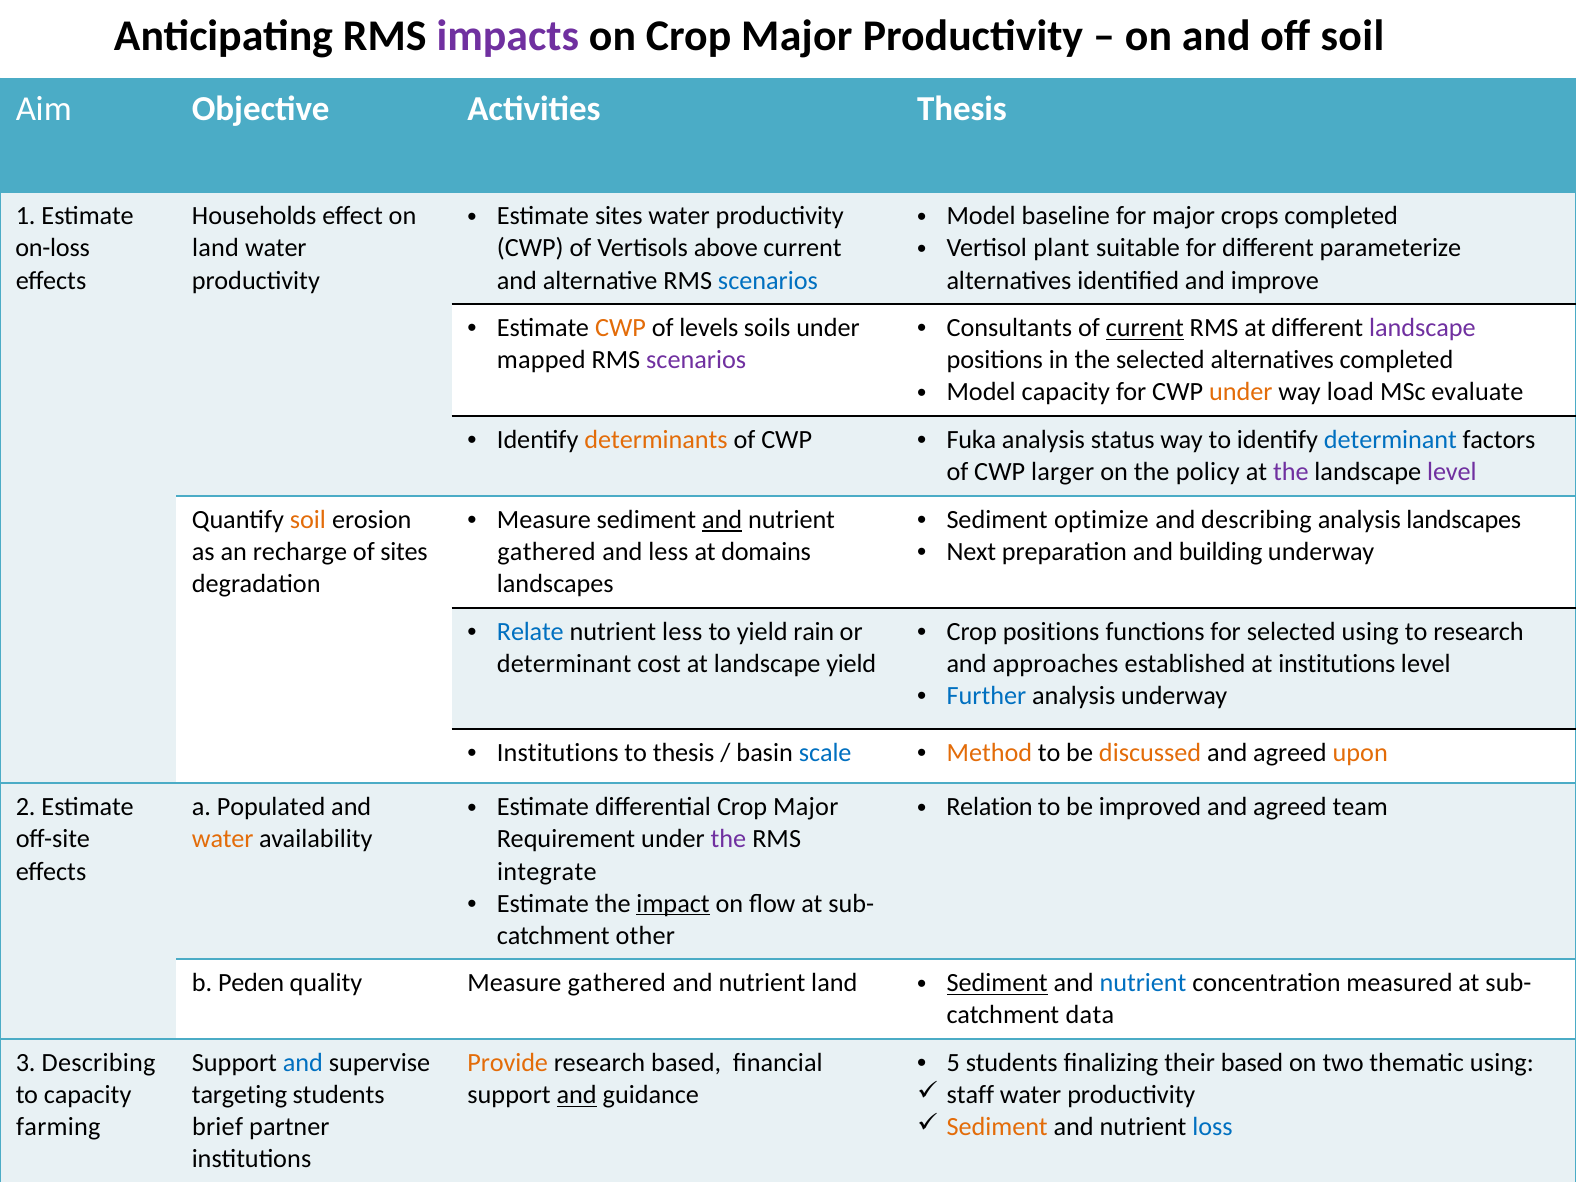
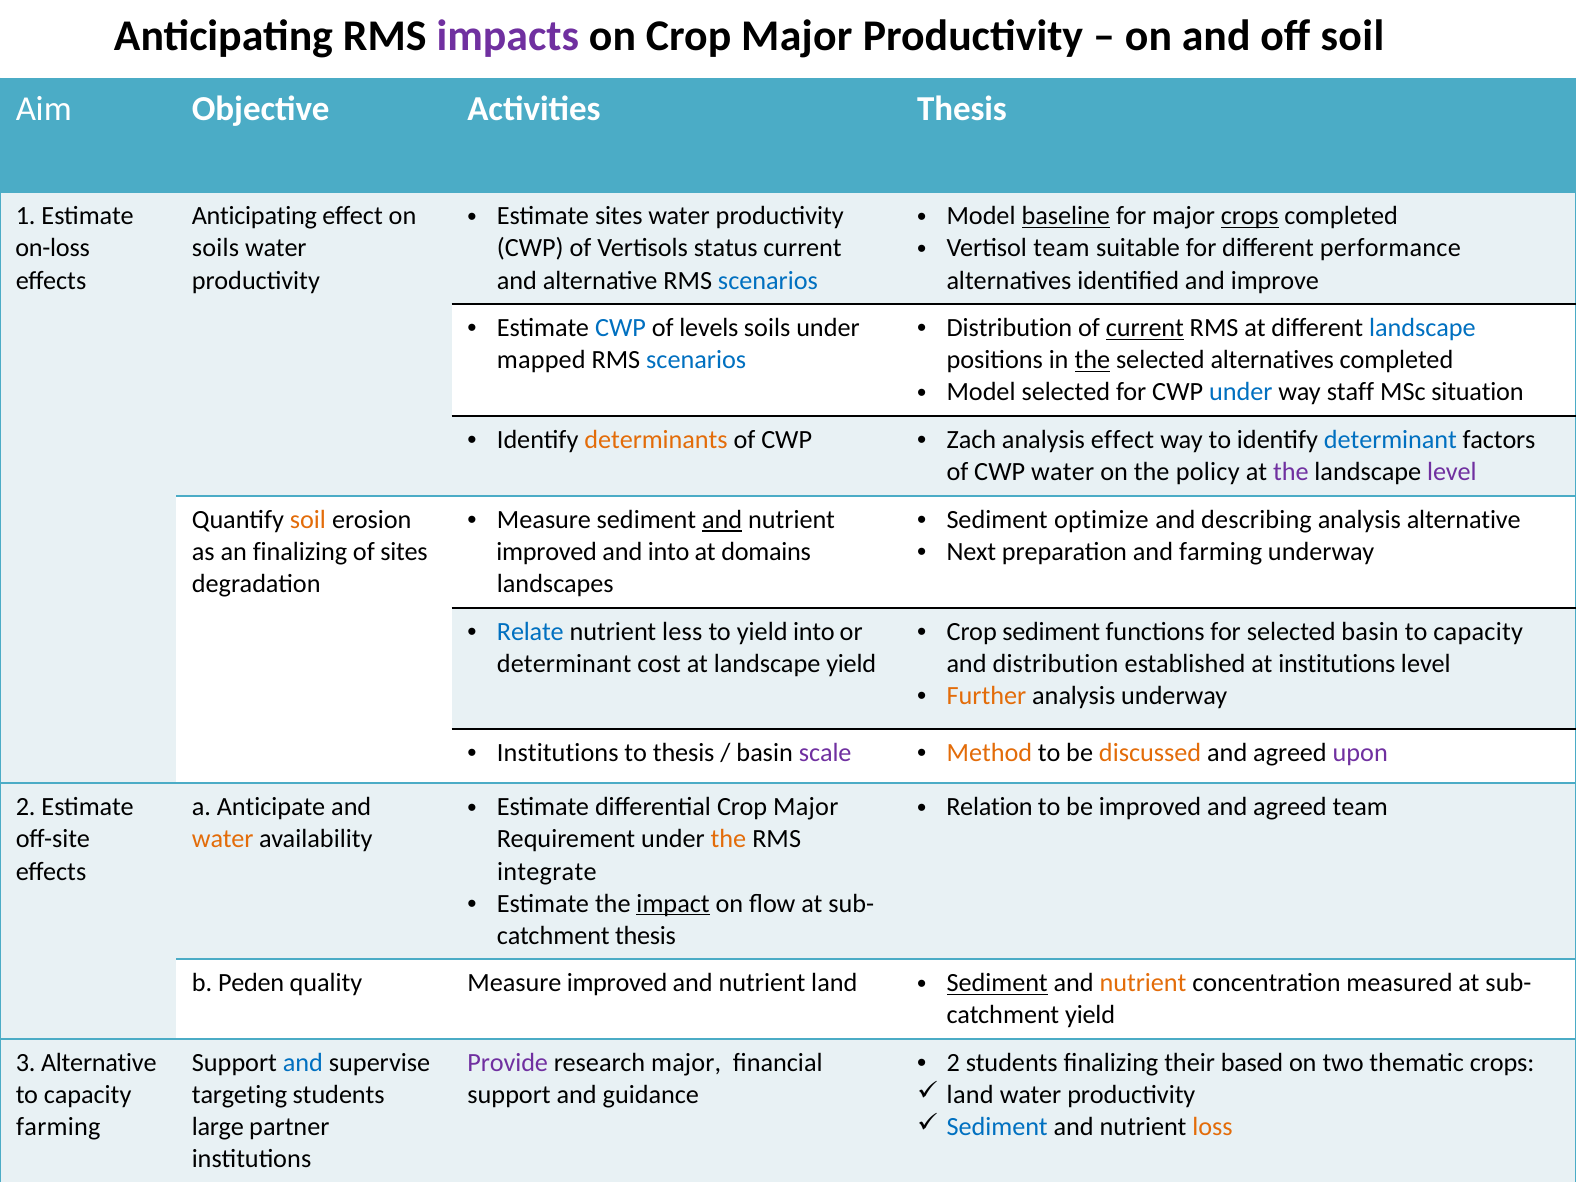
baseline underline: none -> present (1066, 216)
crops underline: none -> present (1250, 216)
Households: Households -> Anticipating (254, 216)
Vertisol plant: plant -> team (1061, 248)
parameterize: parameterize -> performance (1390, 248)
land: land -> soils (216, 248)
above: above -> status (726, 248)
CWP colour: orange -> blue (620, 328)
Consultants: Consultants -> Distribution (1009, 328)
landscape colour: purple -> blue (1422, 328)
scenarios colour: purple -> blue (696, 360)
the underline: none -> present (1092, 360)
Model capacity: capacity -> selected (1066, 392)
under colour: orange -> blue (1241, 392)
load: load -> staff (1350, 392)
evaluate: evaluate -> situation (1477, 392)
Fuka: Fuka -> Zach (971, 440)
analysis status: status -> effect (1123, 440)
CWP larger: larger -> water (1063, 472)
analysis landscapes: landscapes -> alternative (1464, 520)
and building: building -> farming (1221, 552)
an recharge: recharge -> finalizing (300, 552)
gathered: gathered -> improved (547, 552)
and less: less -> into (669, 552)
yield rain: rain -> into (814, 632)
Crop positions: positions -> sediment (1051, 632)
selected using: using -> basin (1370, 632)
research: research -> capacity (1478, 632)
and approaches: approaches -> distribution (1056, 664)
Further colour: blue -> orange (986, 696)
scale colour: blue -> purple (825, 753)
upon colour: orange -> purple (1360, 753)
Populated: Populated -> Anticipate (271, 807)
the colour: purple -> orange (728, 839)
other: other -> thesis (646, 935)
Measure gathered: gathered -> improved (617, 983)
nutrient colour: blue -> orange (1143, 983)
data: data -> yield (1090, 1015)
5: 5 -> 2 (953, 1063)
thematic using: using -> crops (1502, 1063)
3 Describing: Describing -> Alternative (99, 1063)
Provide colour: orange -> purple (508, 1063)
research based: based -> major (686, 1063)
staff: staff -> land (970, 1095)
and underline: present -> none (577, 1095)
Sediment colour: orange -> blue (997, 1127)
loss colour: blue -> orange (1212, 1127)
brief: brief -> large (218, 1127)
